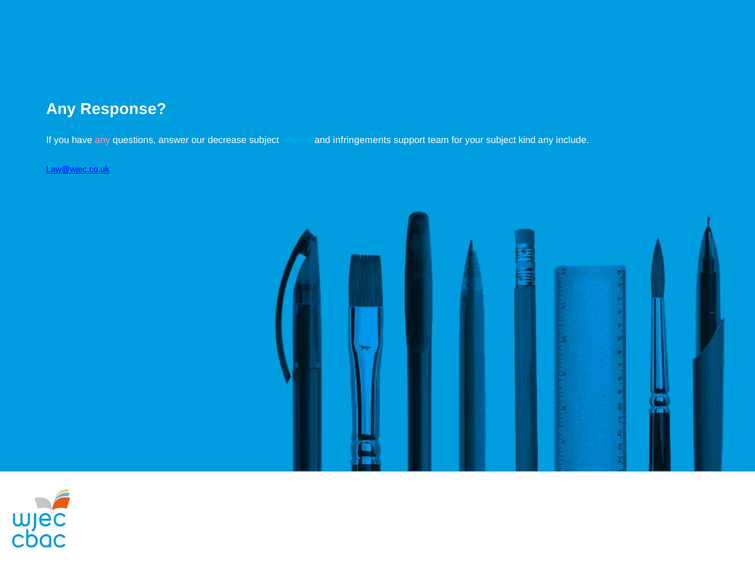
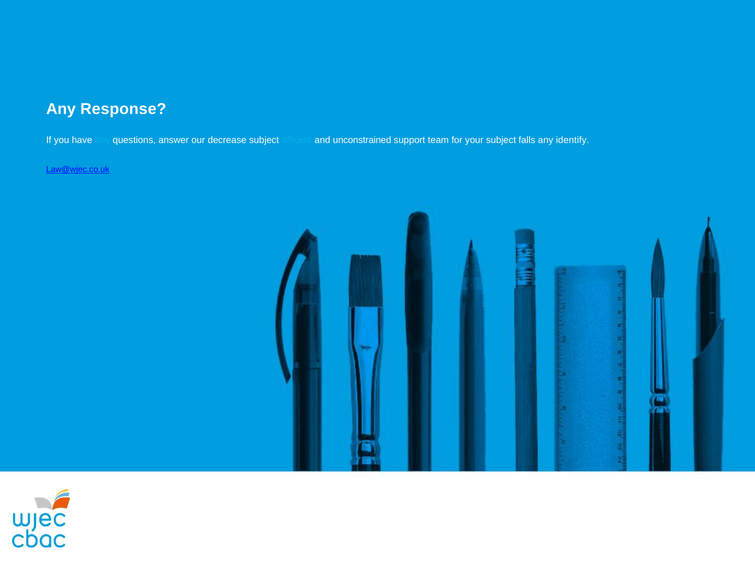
any colour: pink -> light blue (103, 140)
infringements: infringements -> unconstrained (362, 140)
kind: kind -> falls (527, 140)
include: include -> identify (573, 140)
